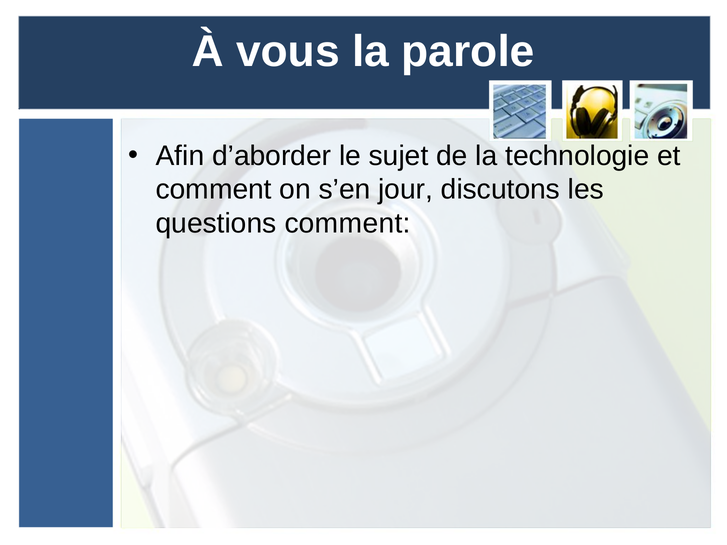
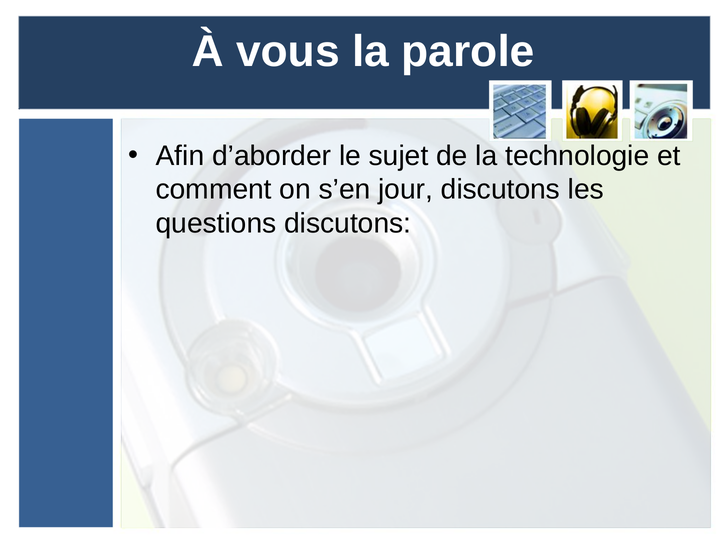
questions comment: comment -> discutons (348, 224)
